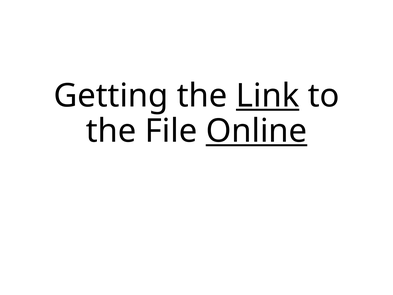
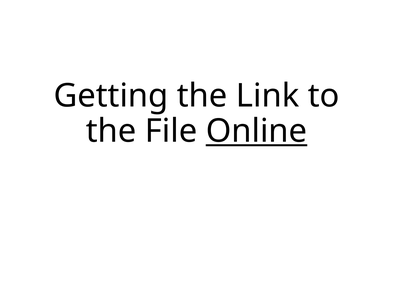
Link underline: present -> none (268, 96)
